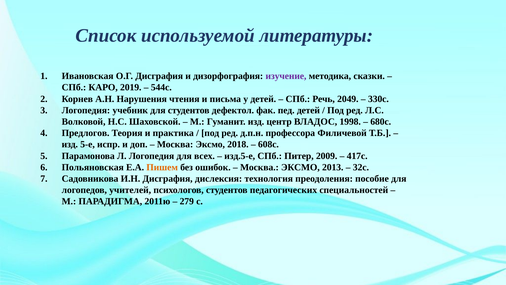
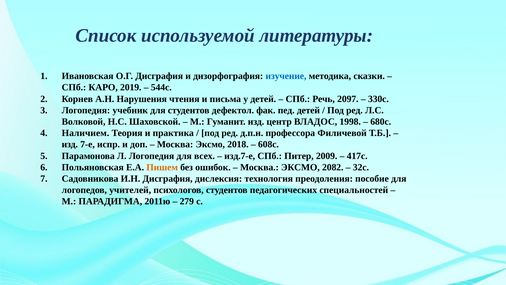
изучение colour: purple -> blue (286, 76)
2049: 2049 -> 2097 (348, 99)
Предлогов: Предлогов -> Наличием (85, 133)
5-е: 5-е -> 7-е (88, 144)
изд.5-е: изд.5-е -> изд.7-е (240, 156)
2013: 2013 -> 2082 (333, 167)
